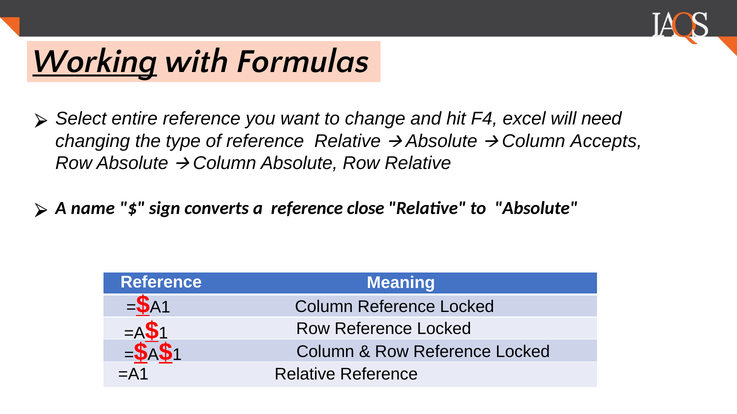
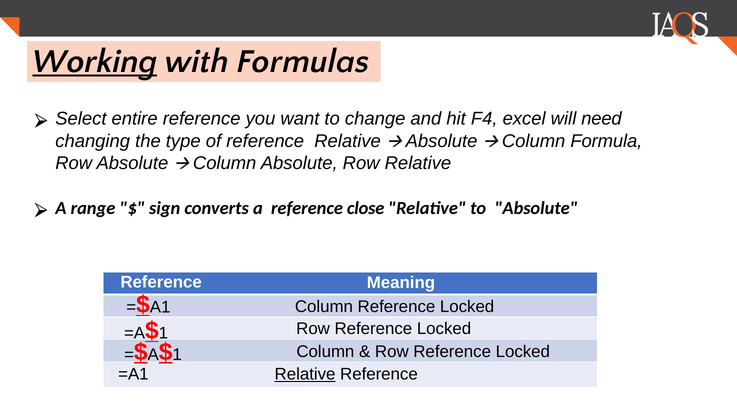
Accepts: Accepts -> Formula (606, 141)
name: name -> range (93, 208)
Relative underline: none -> present (305, 375)
